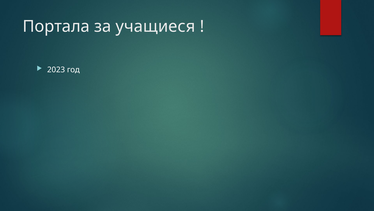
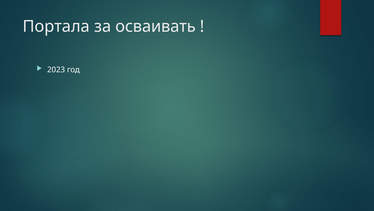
учащиеся: учащиеся -> осваивать (156, 26)
